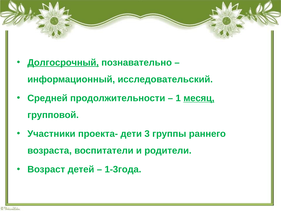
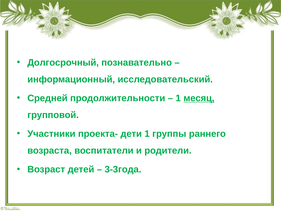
Долгосрочный underline: present -> none (63, 62)
дети 3: 3 -> 1 (147, 134)
1-3года: 1-3года -> 3-3года (123, 169)
